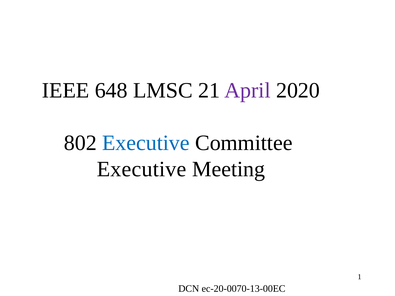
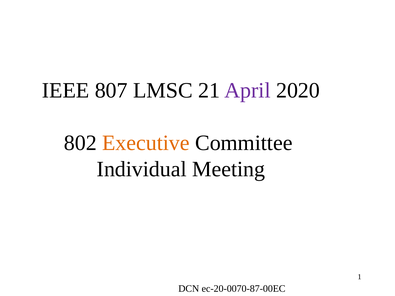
648: 648 -> 807 (111, 90)
Executive colour: blue -> orange (146, 143)
Executive: Executive -> Individual (142, 169)
ec-20-0070-13-00EC: ec-20-0070-13-00EC -> ec-20-0070-87-00EC (244, 289)
